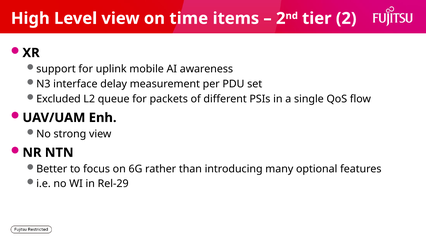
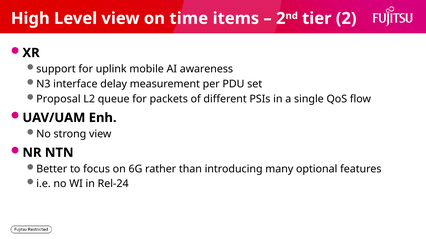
Excluded: Excluded -> Proposal (58, 99)
Rel-29: Rel-29 -> Rel-24 (113, 184)
